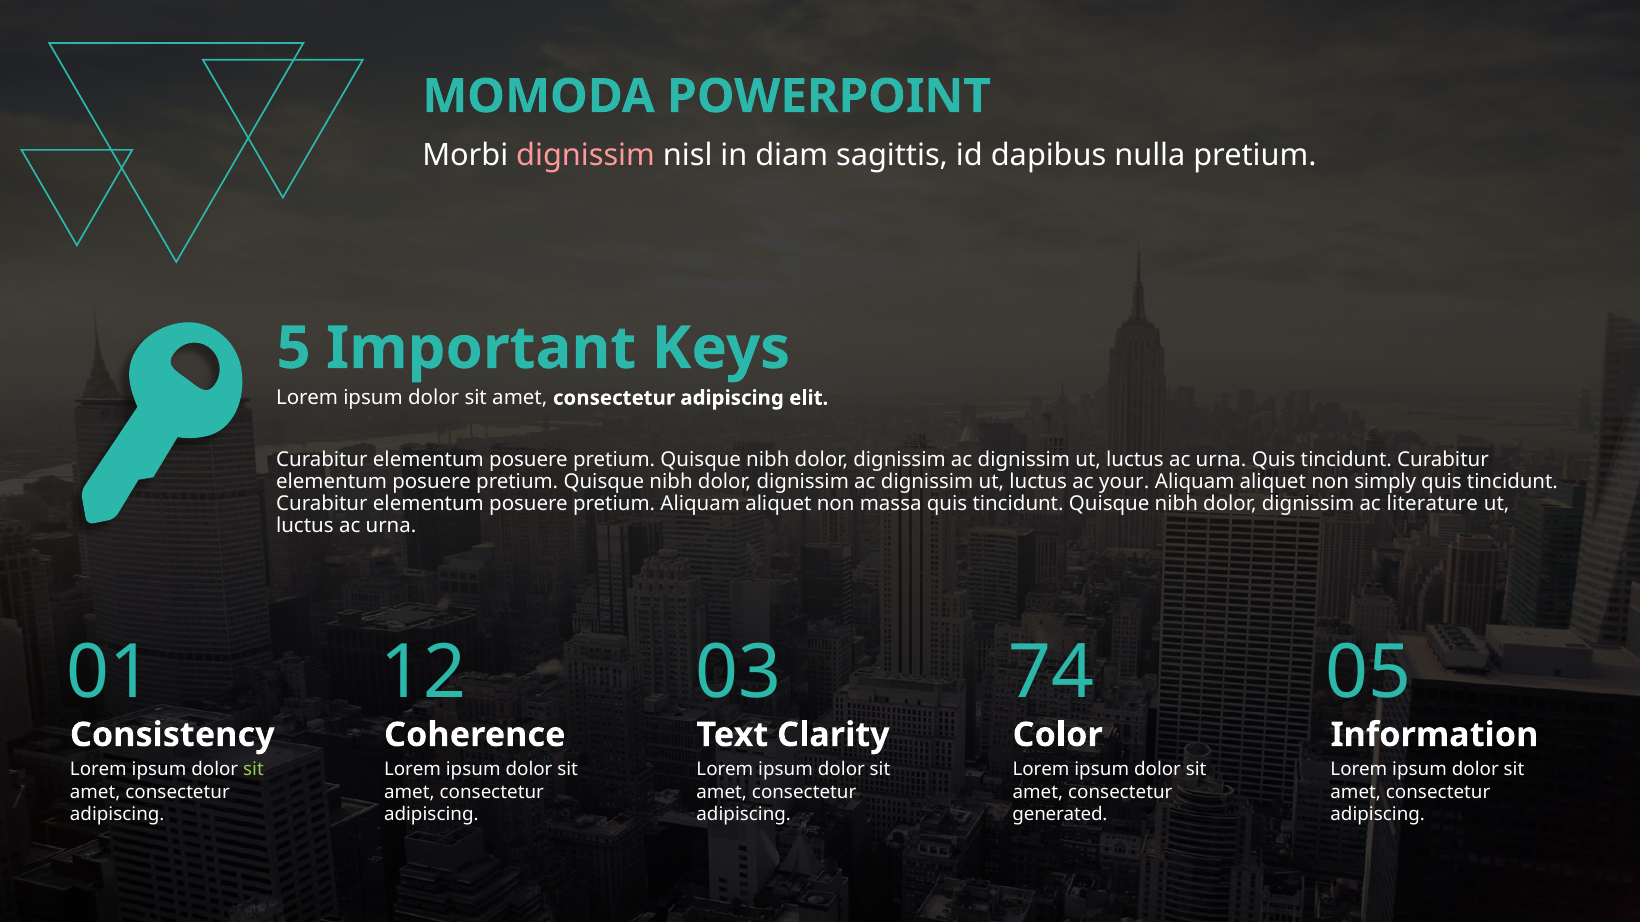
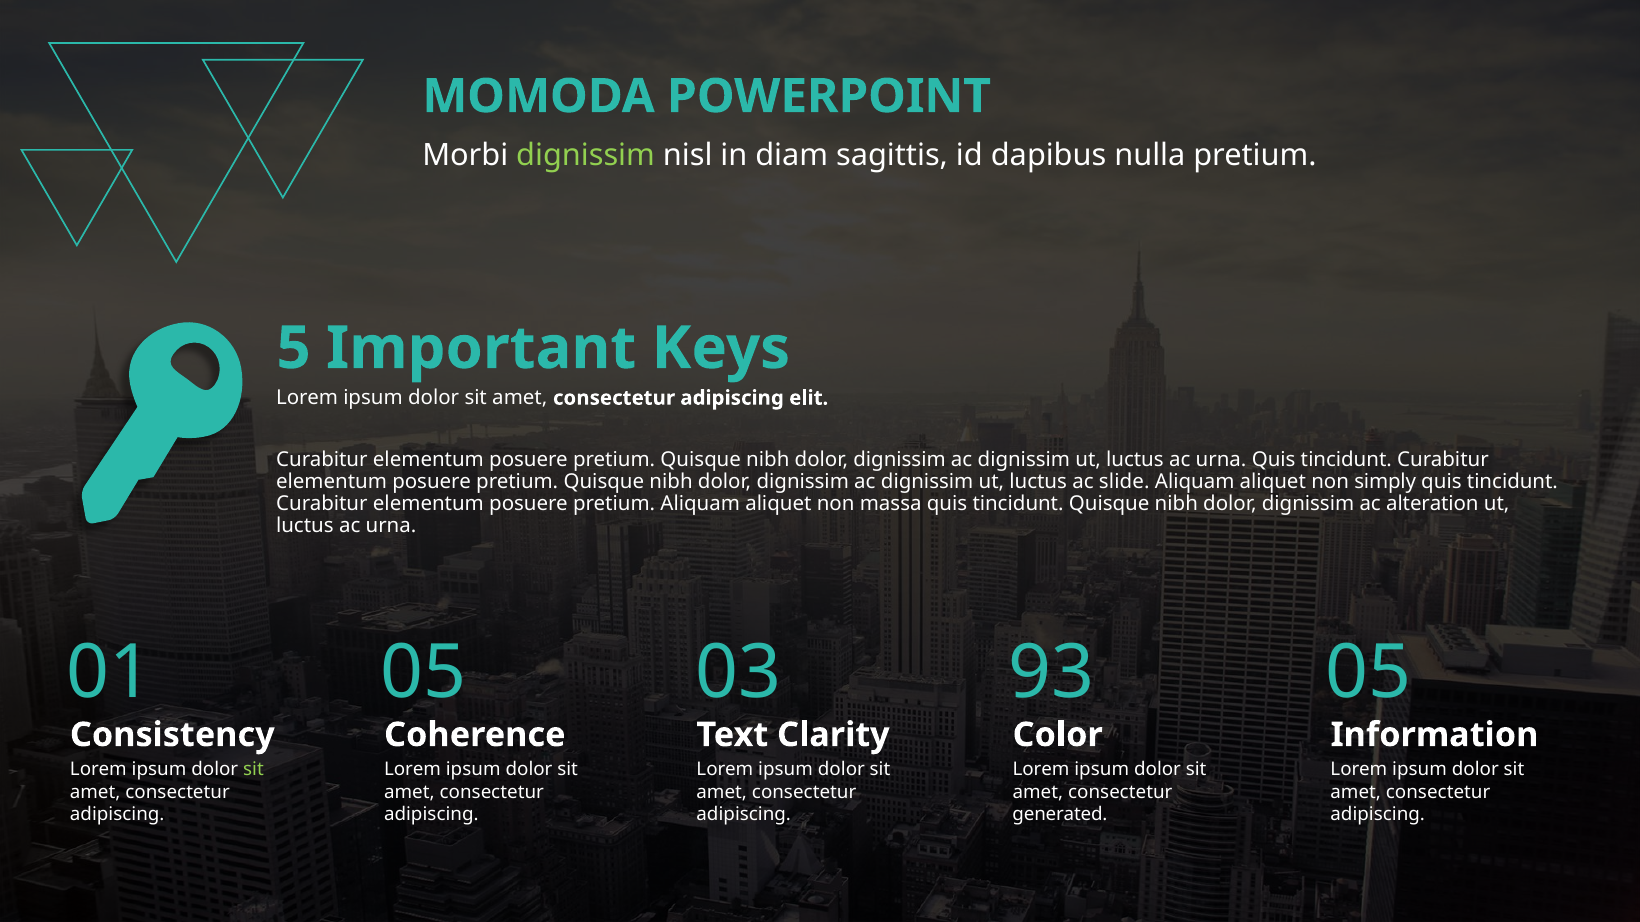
dignissim colour: pink -> light green (586, 156)
your: your -> slide (1124, 482)
literature: literature -> alteration (1432, 504)
01 12: 12 -> 05 (424, 674)
74: 74 -> 93 (1052, 674)
